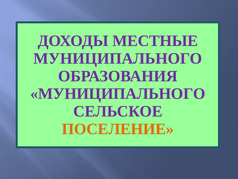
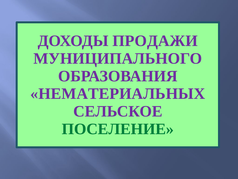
МЕСТНЫЕ: МЕСТНЫЕ -> ПРОДАЖИ (155, 41)
МУНИЦИПАЛЬНОГО: МУНИЦИПАЛЬНОГО -> НЕМАТЕРИАЛЬНЫХ (118, 93)
ПОСЕЛЕНИЕ colour: orange -> green (118, 129)
